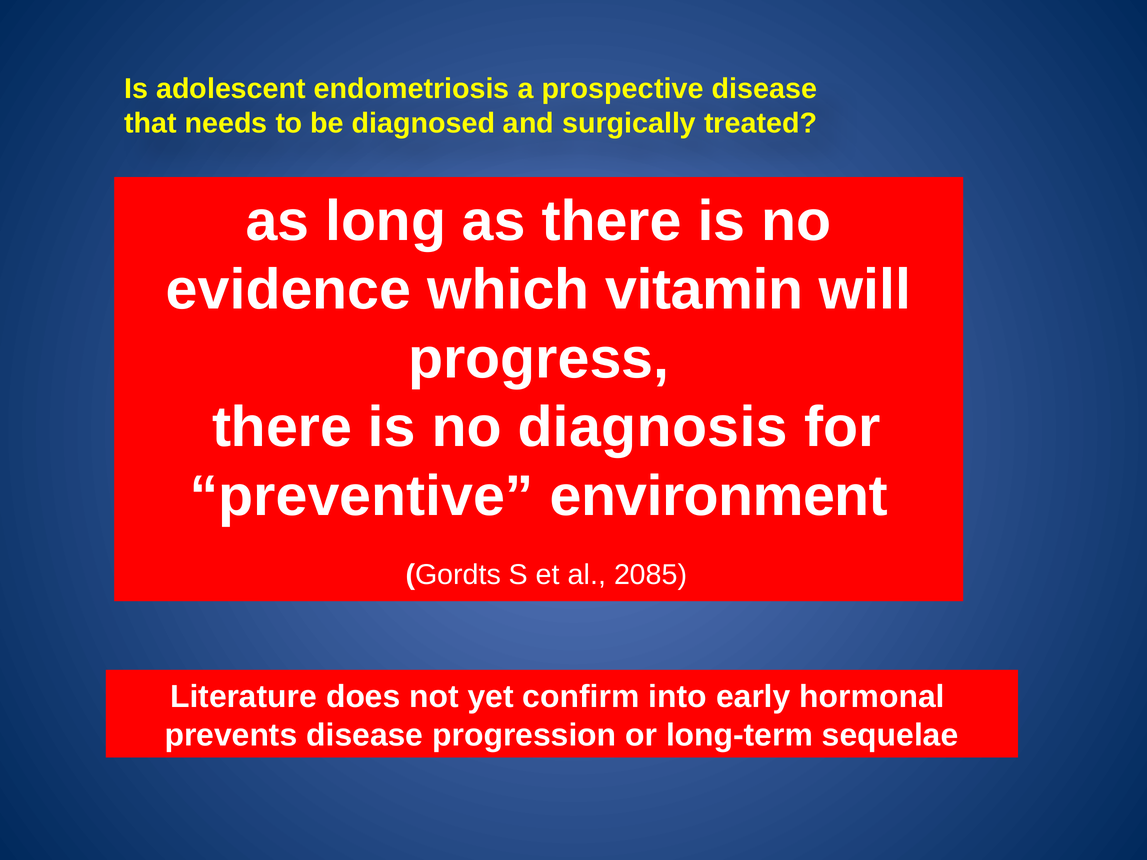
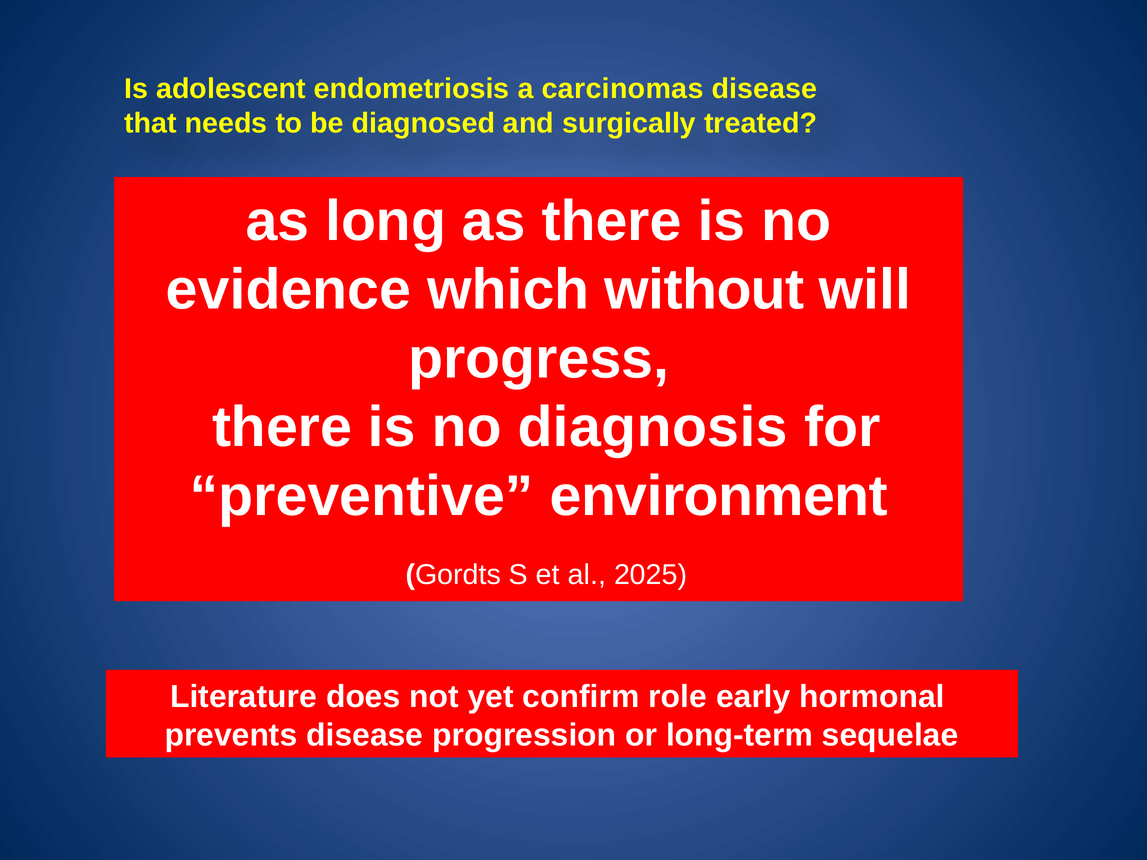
prospective: prospective -> carcinomas (623, 89)
vitamin: vitamin -> without (704, 290)
2085: 2085 -> 2025 (651, 575)
into: into -> role (678, 697)
